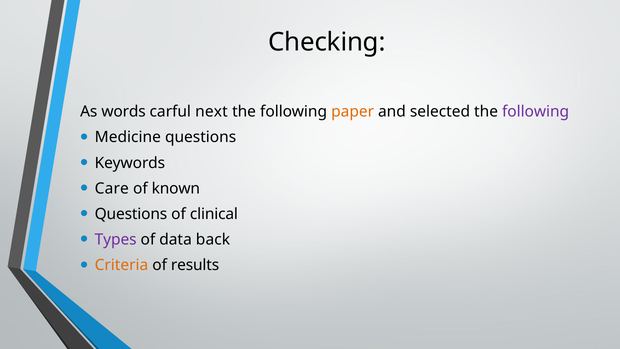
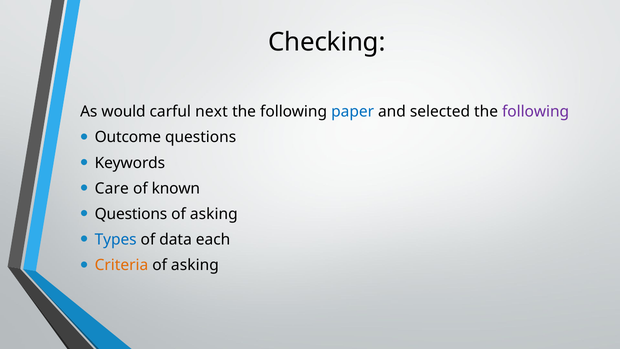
words: words -> would (124, 112)
paper colour: orange -> blue (353, 112)
Medicine: Medicine -> Outcome (128, 137)
clinical: clinical -> asking (214, 214)
Types colour: purple -> blue (116, 240)
back: back -> each (213, 240)
results: results -> asking (195, 265)
